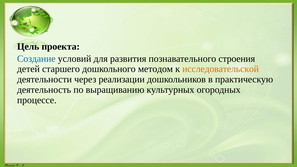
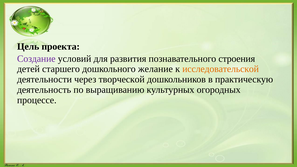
Создание colour: blue -> purple (36, 59)
методом: методом -> желание (155, 69)
реализации: реализации -> творческой (122, 79)
